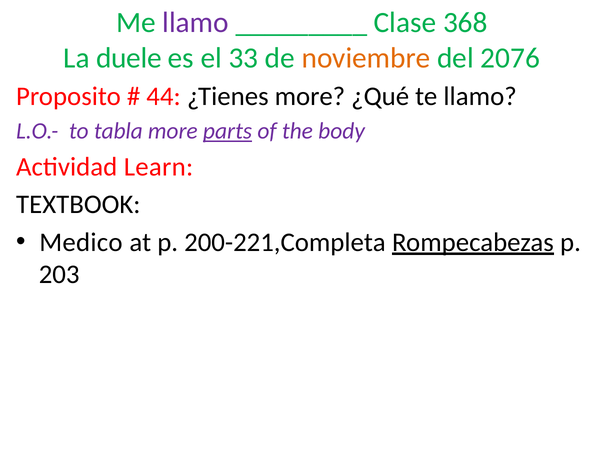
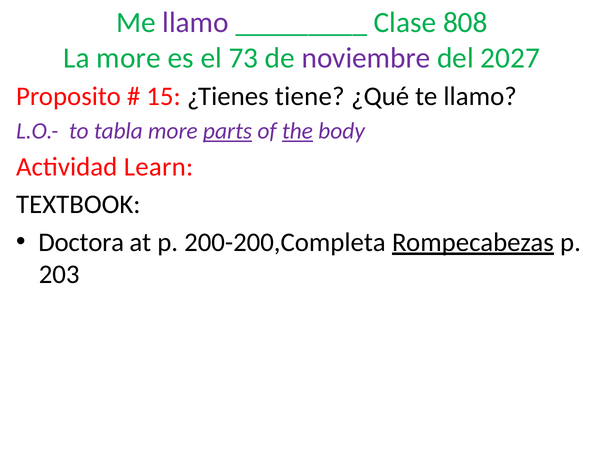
368: 368 -> 808 (465, 23)
La duele: duele -> more (129, 58)
33: 33 -> 73 (243, 58)
noviembre colour: orange -> purple (366, 58)
2076: 2076 -> 2027 (510, 58)
44: 44 -> 15 (164, 97)
¿Tienes more: more -> tiene (310, 97)
the underline: none -> present (297, 131)
Medico: Medico -> Doctora (81, 242)
200-221,Completa: 200-221,Completa -> 200-200,Completa (285, 242)
